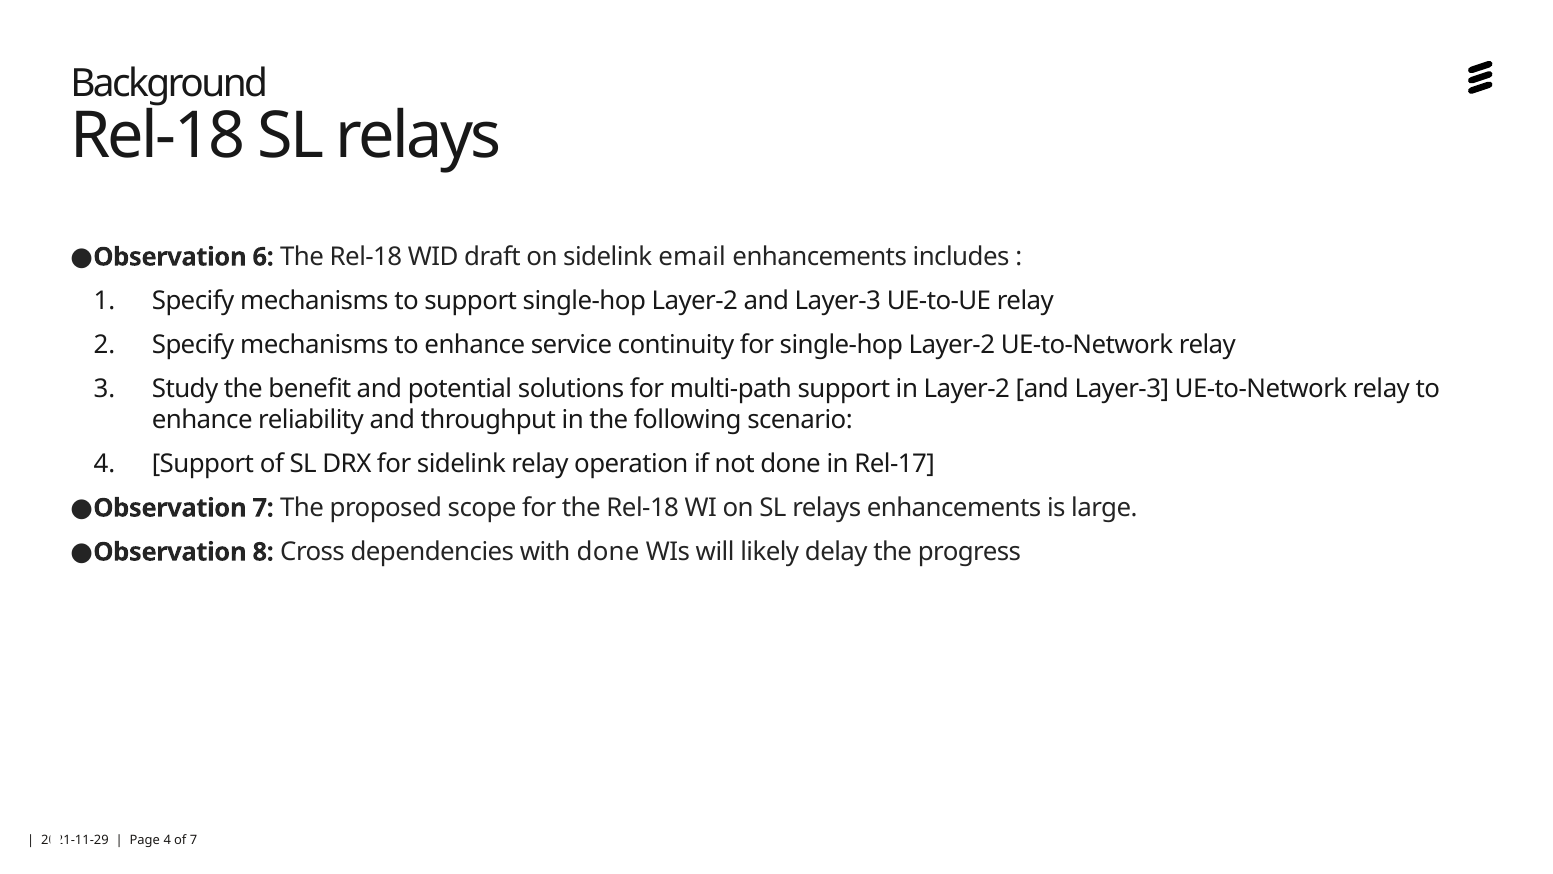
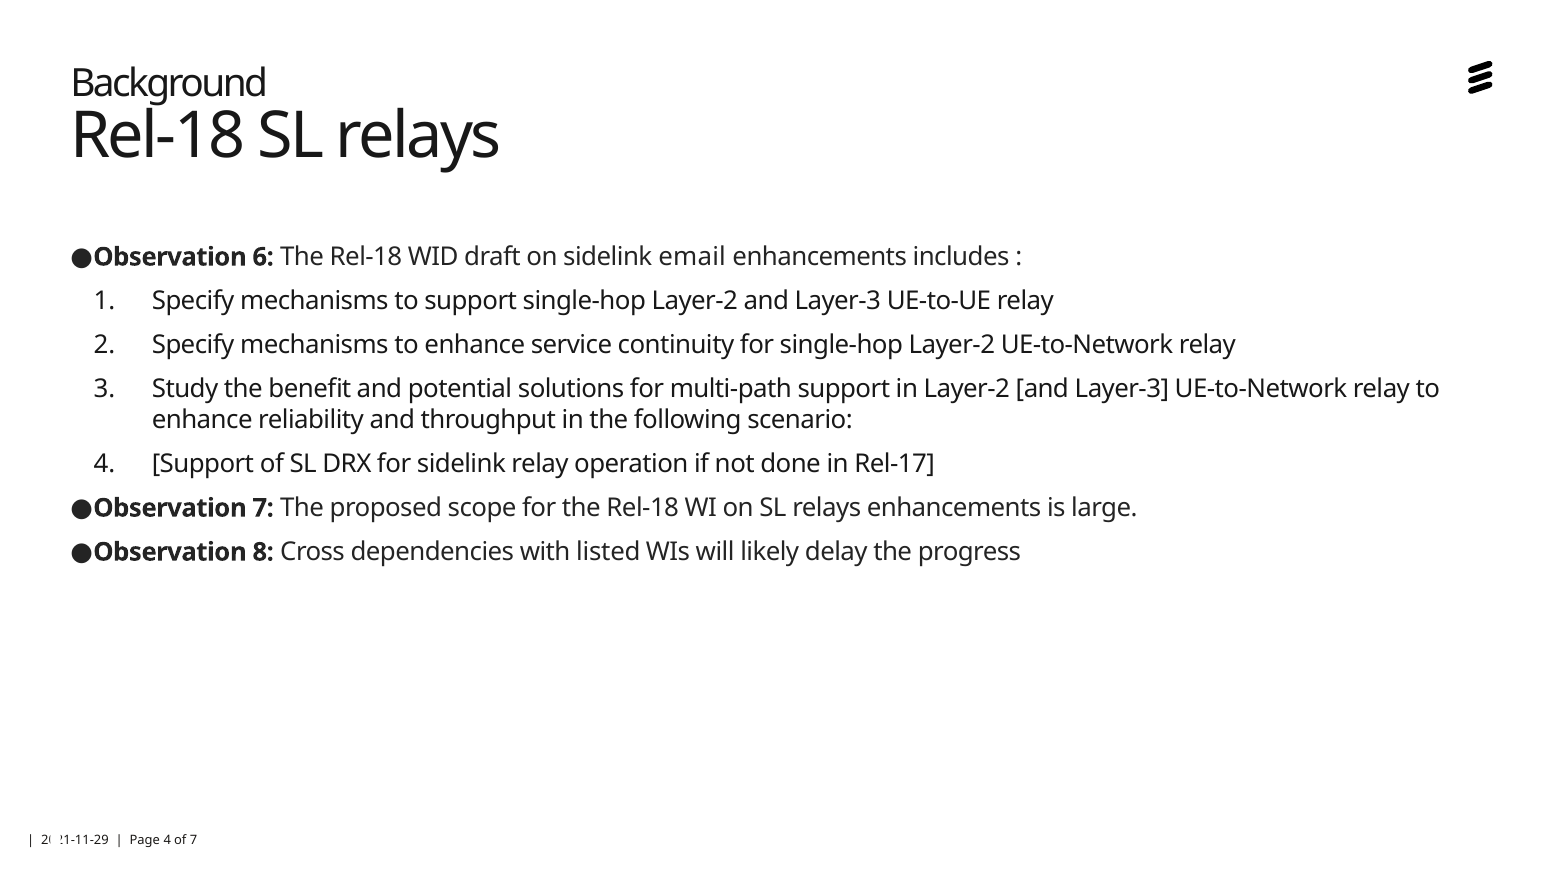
with done: done -> listed (608, 552)
